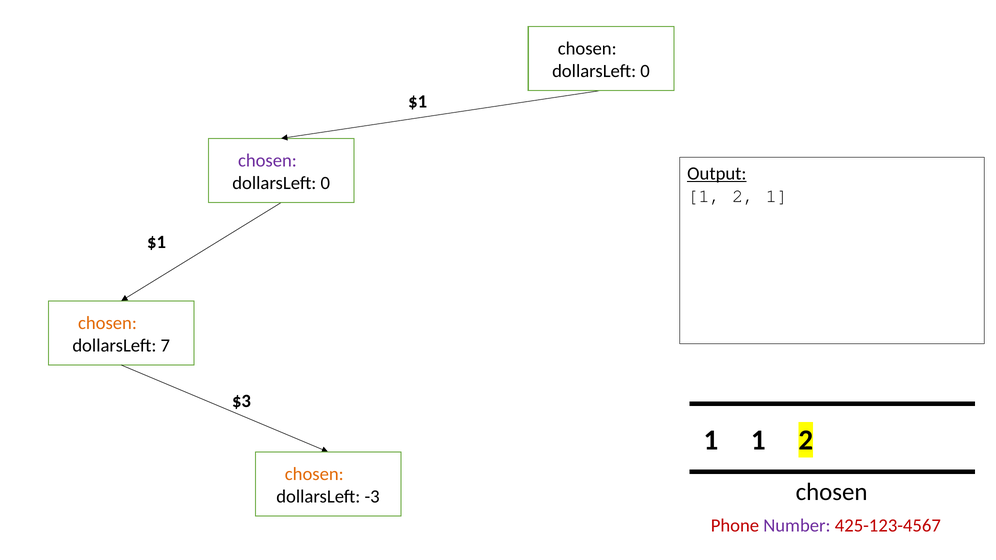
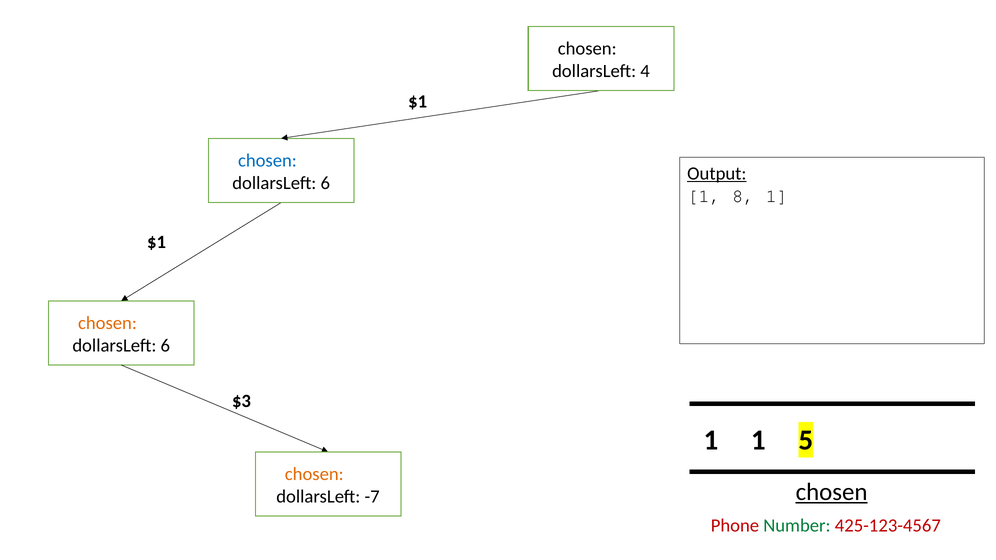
0: 0 -> 4 (645, 71)
chosen colour: purple -> blue (267, 161)
0: 0 -> 6 (325, 183)
2: 2 -> 8 (743, 196)
7: 7 -> 6 (165, 346)
1 1 2: 2 -> 5 (806, 440)
chosen underline: none -> present (832, 492)
-3: -3 -> -7 (372, 497)
Number colour: purple -> green (797, 526)
